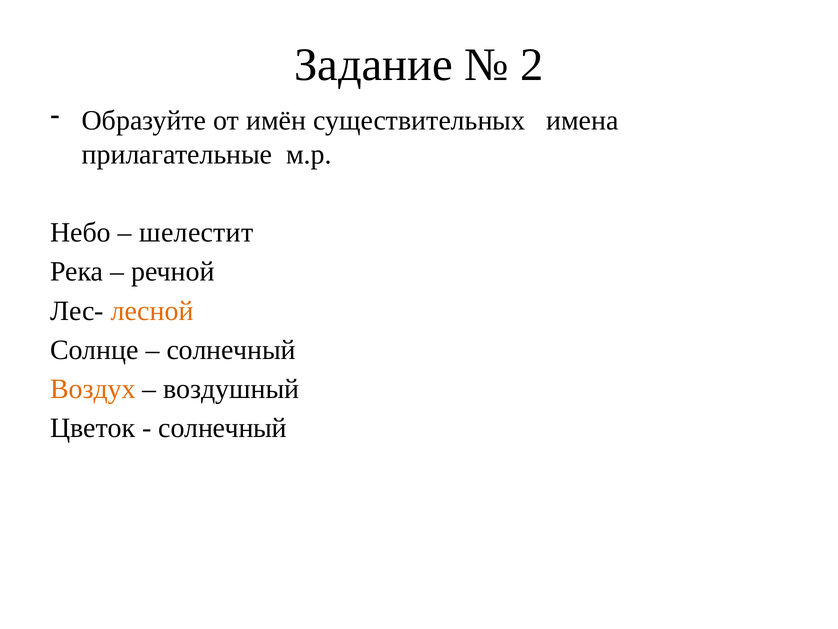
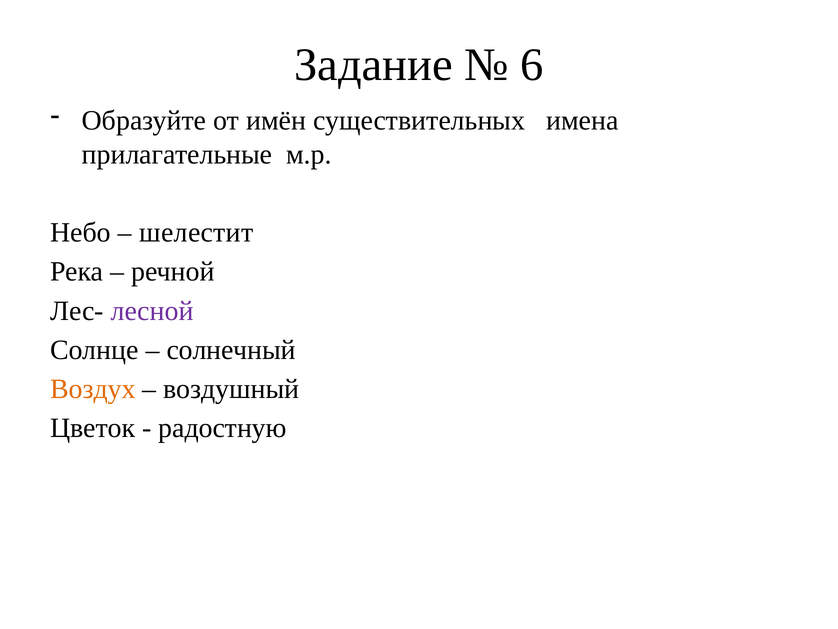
2: 2 -> 6 (532, 65)
лесной colour: orange -> purple (152, 311)
солнечный: солнечный -> радостную (223, 428)
